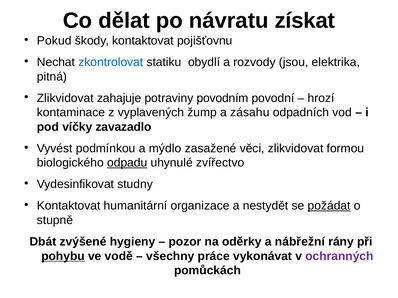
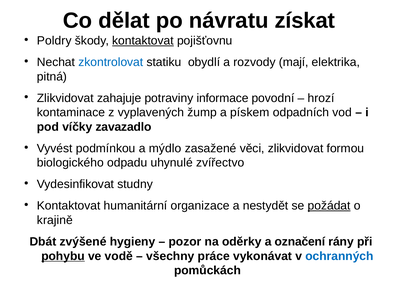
Pokud: Pokud -> Poldry (54, 41)
kontaktovat underline: none -> present (143, 41)
jsou: jsou -> mají (294, 62)
povodním: povodním -> informace (223, 98)
zásahu: zásahu -> pískem (250, 113)
odpadu underline: present -> none (127, 163)
stupně: stupně -> krajině (55, 221)
nábřežní: nábřežní -> označení (300, 242)
ochranných colour: purple -> blue (339, 256)
